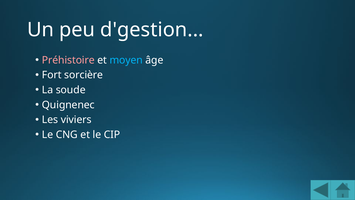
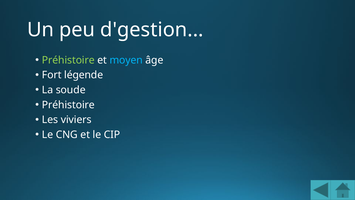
Préhistoire colour: pink -> light green (68, 60)
sorcière: sorcière -> légende (84, 75)
Quignenec: Quignenec -> Préhistoire (68, 105)
